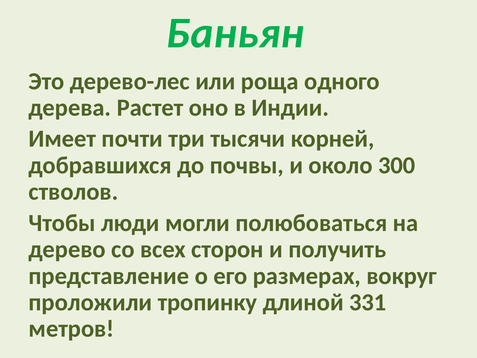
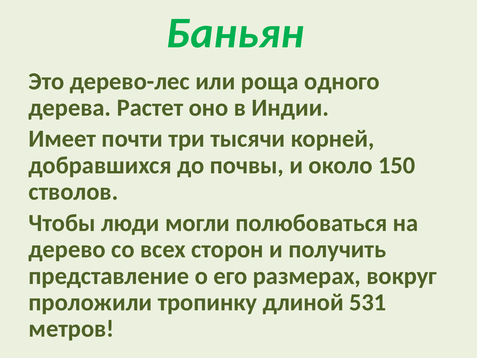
300: 300 -> 150 (397, 165)
331: 331 -> 531 (368, 302)
